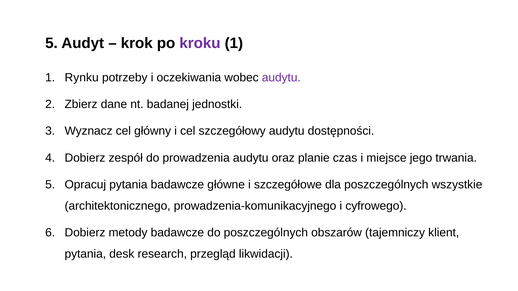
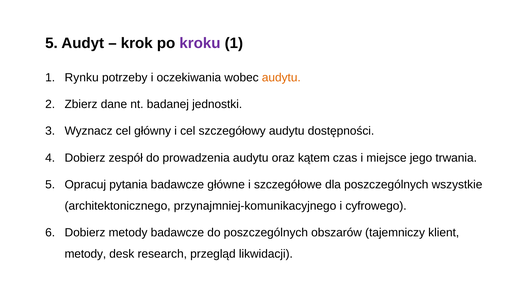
audytu colour: purple -> orange (281, 78)
planie: planie -> kątem (314, 158)
prowadzenia-komunikacyjnego: prowadzenia-komunikacyjnego -> przynajmniej-komunikacyjnego (255, 206)
pytania: pytania -> metody (85, 254)
